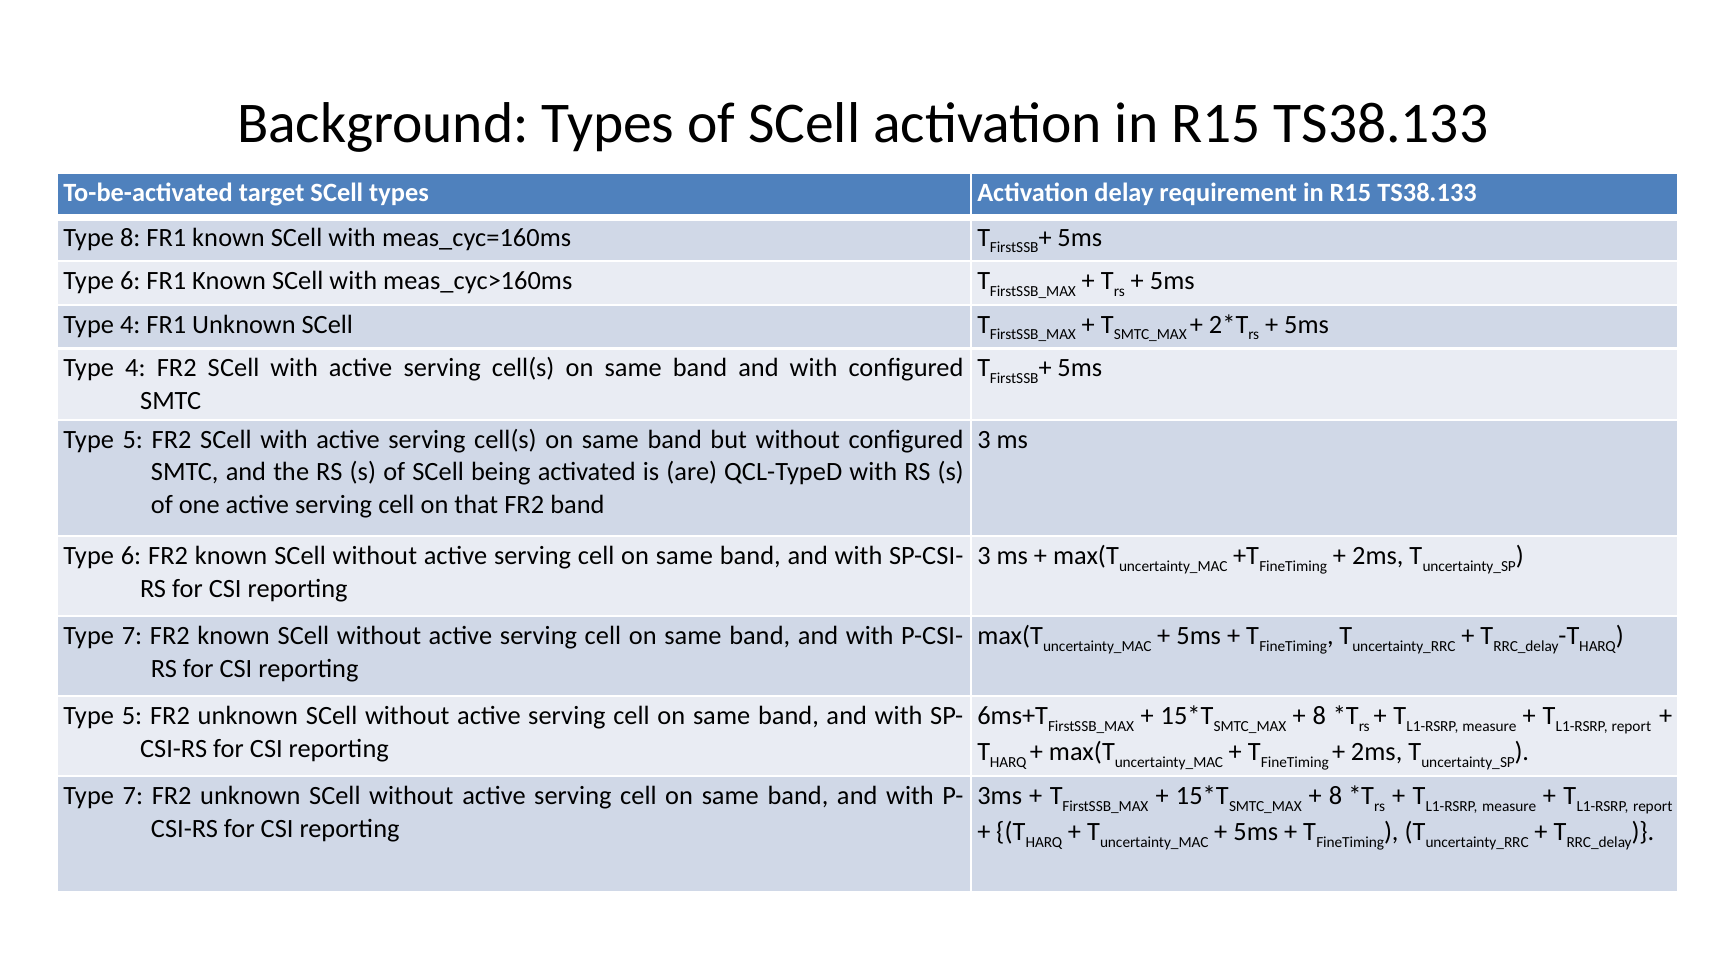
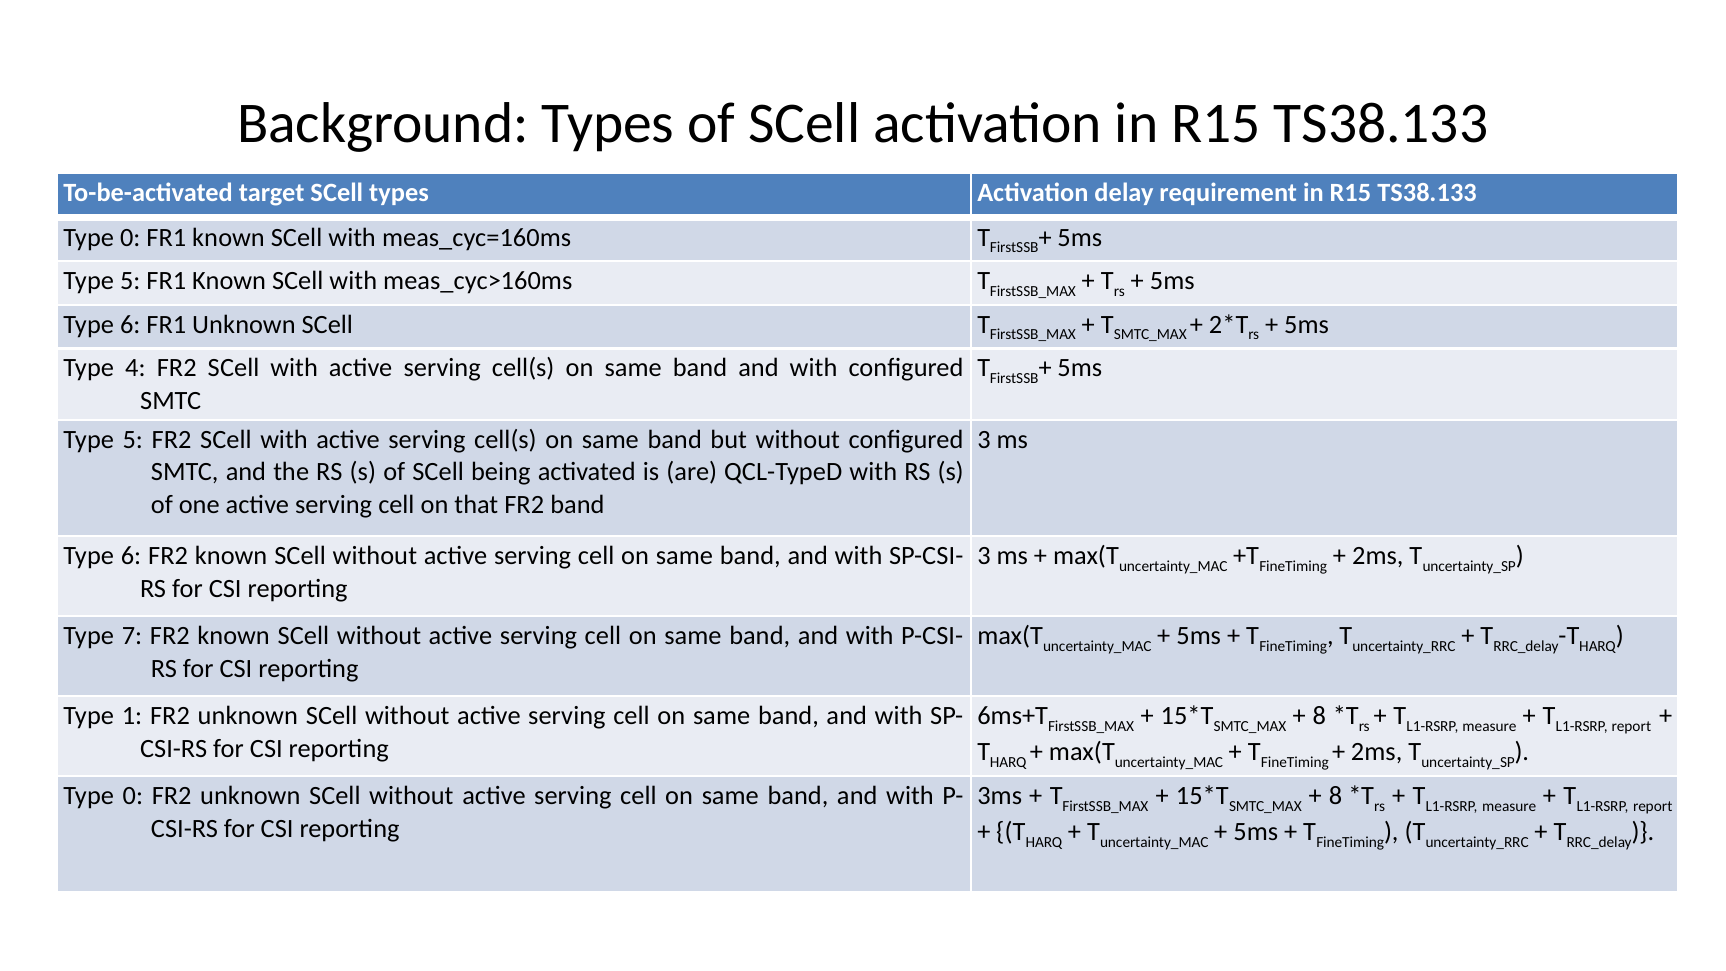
8: 8 -> 0 (130, 237)
6: 6 -> 5 (130, 281)
4: 4 -> 6 (130, 325)
5: 5 -> 1 (132, 716)
7: 7 -> 0 (133, 796)
